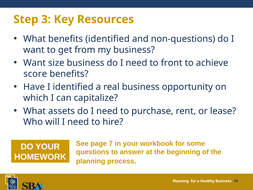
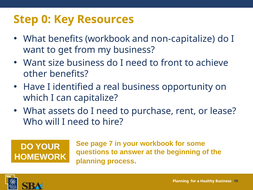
3: 3 -> 0 (46, 19)
benefits identified: identified -> workbook (108, 39)
non-questions: non-questions -> non-capitalize (183, 39)
score: score -> other (35, 74)
